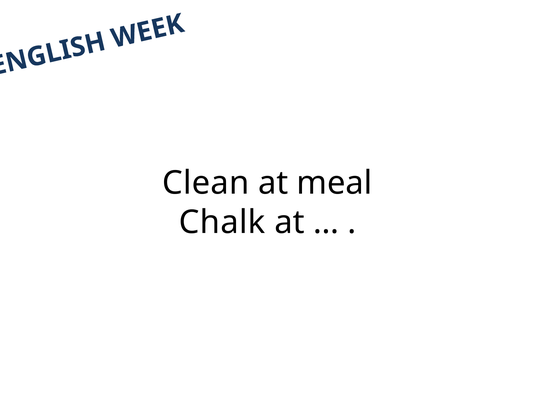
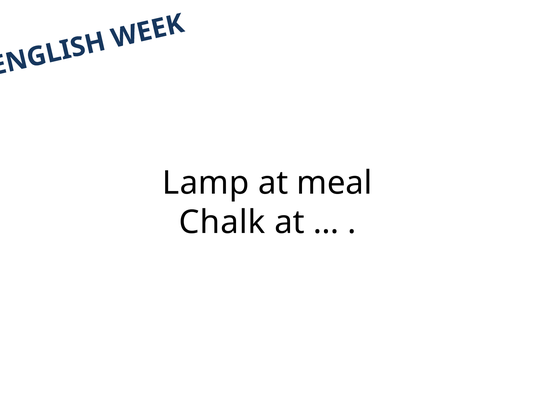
Clean: Clean -> Lamp (206, 183)
